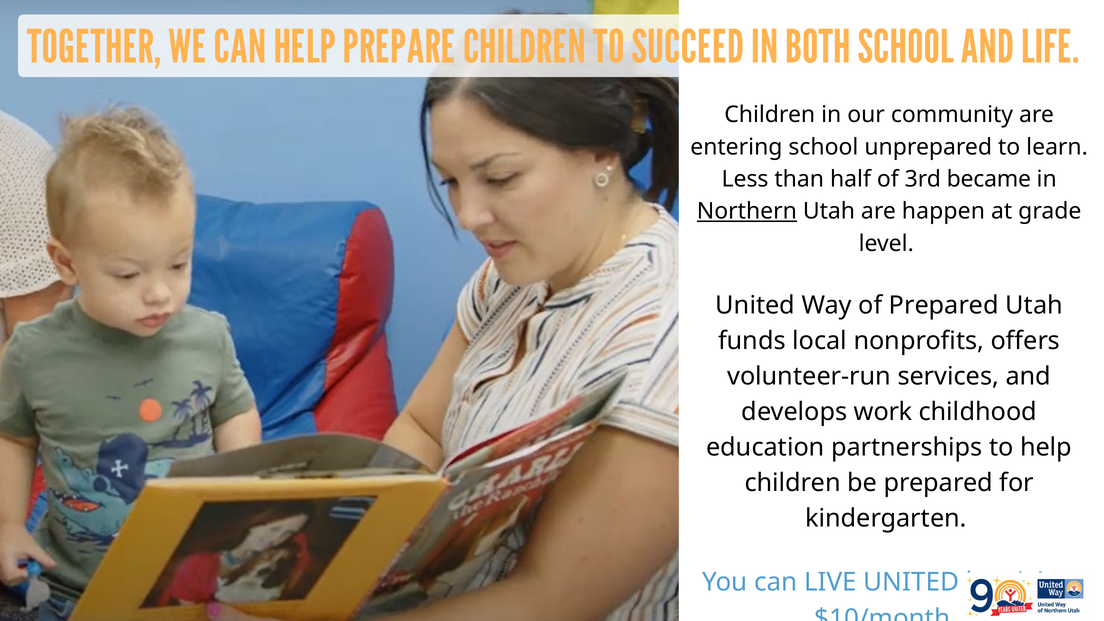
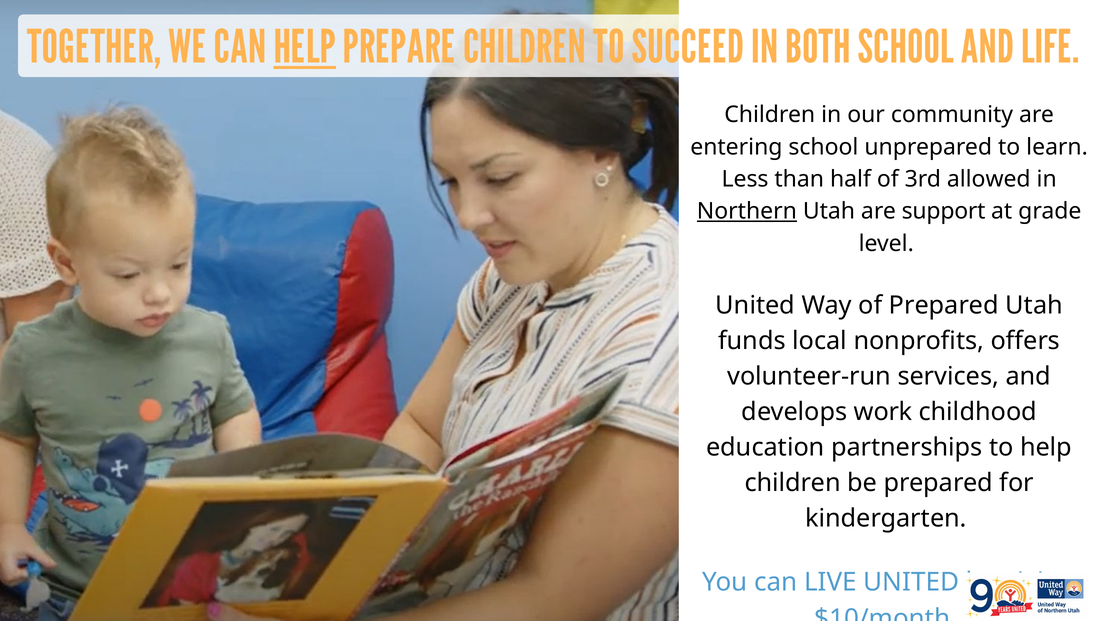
HELP underline: none -> present (305, 48)
became: became -> allowed (989, 179)
happen: happen -> support (944, 211)
